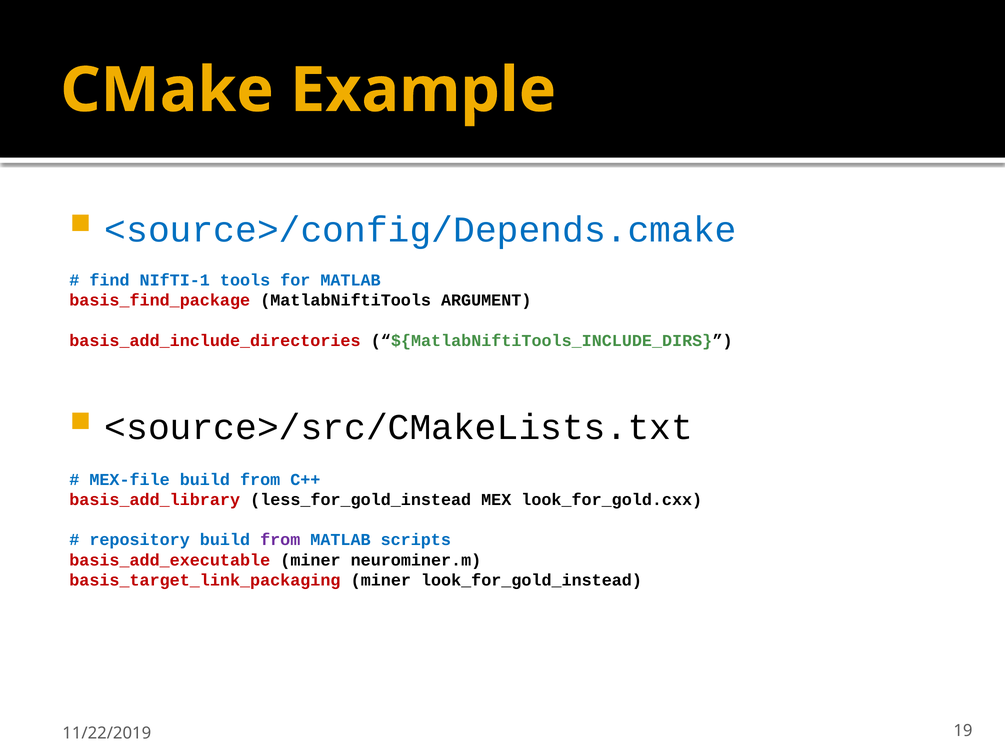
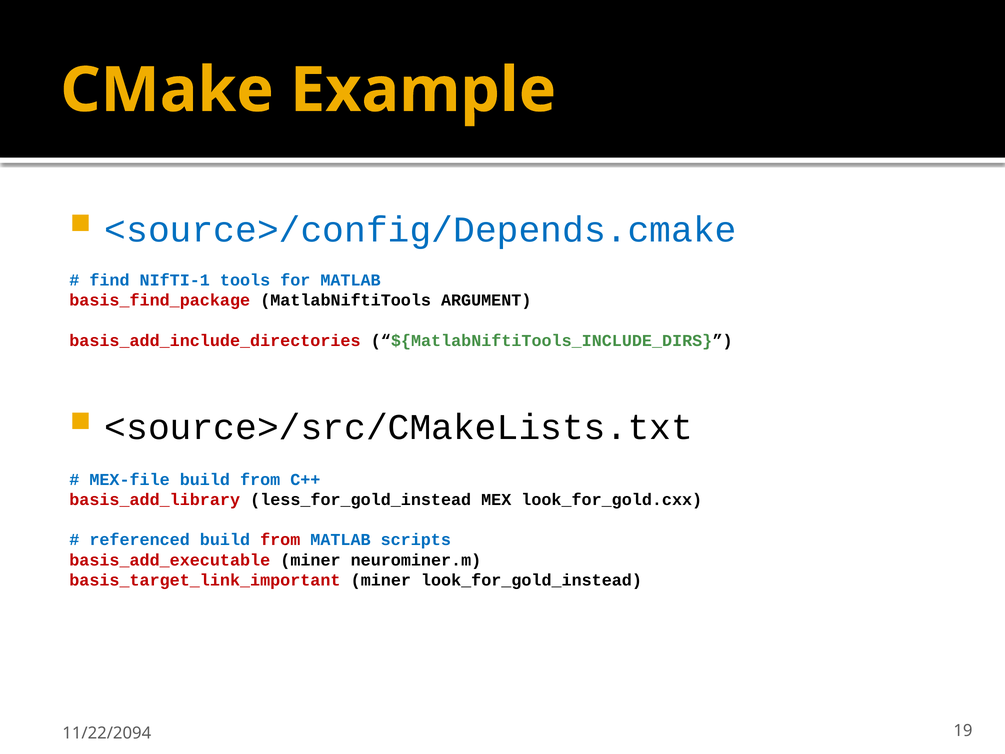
repository: repository -> referenced (140, 540)
from colour: purple -> red (280, 540)
basis_target_link_packaging: basis_target_link_packaging -> basis_target_link_important (205, 580)
11/22/2019: 11/22/2019 -> 11/22/2094 (107, 733)
